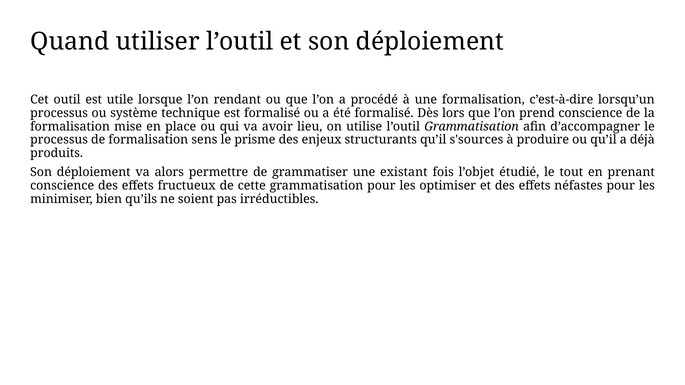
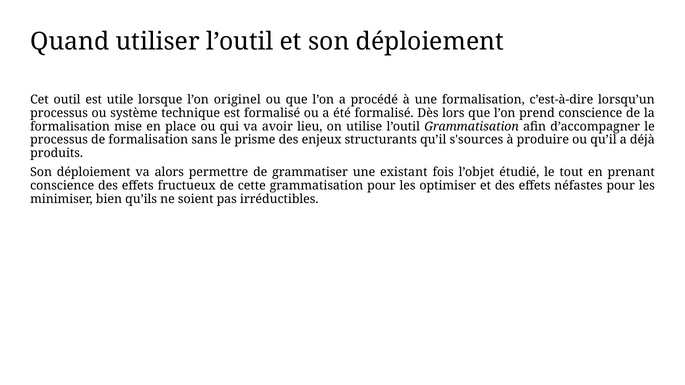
rendant: rendant -> originel (237, 100)
sens: sens -> sans (204, 140)
